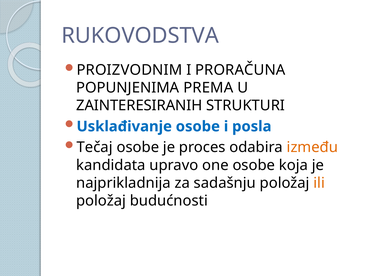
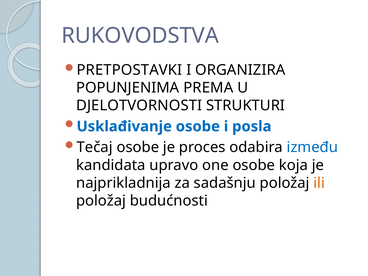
PROIZVODNIM: PROIZVODNIM -> PRETPOSTAVKI (129, 70)
PRORAČUNA: PRORAČUNA -> ORGANIZIRA (240, 70)
ZAINTERESIRANIH: ZAINTERESIRANIH -> DJELOTVORNOSTI (139, 106)
između colour: orange -> blue (312, 147)
